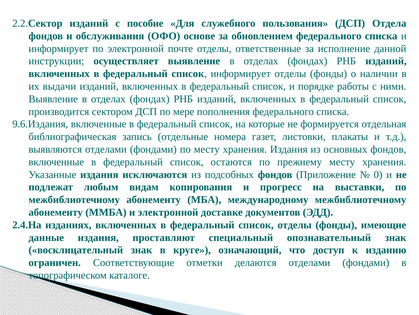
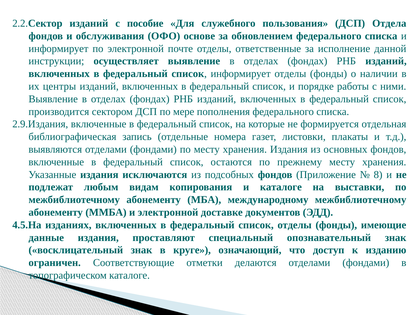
выдачи: выдачи -> центры (59, 86)
9.6.Издания: 9.6.Издания -> 2.9.Издания (40, 124)
0: 0 -> 8 (378, 174)
и прогресс: прогресс -> каталоге (281, 187)
2.4.На: 2.4.На -> 4.5.На (27, 224)
